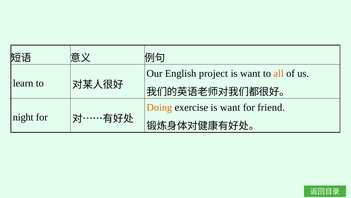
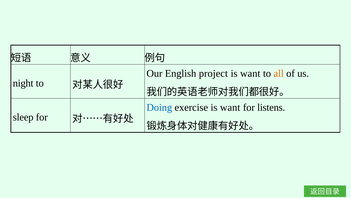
learn: learn -> night (23, 83)
Doing colour: orange -> blue (159, 107)
friend: friend -> listens (271, 107)
night: night -> sleep (23, 117)
